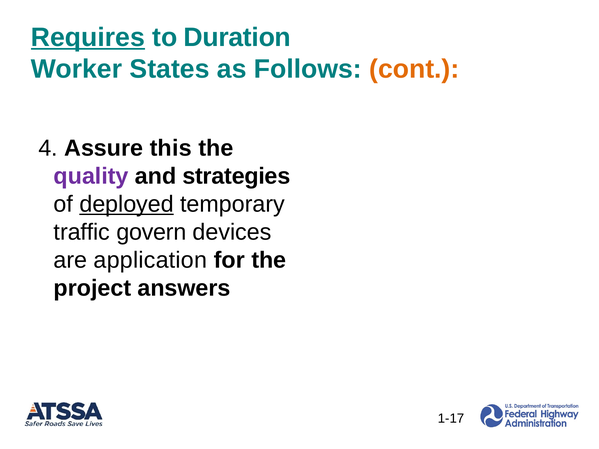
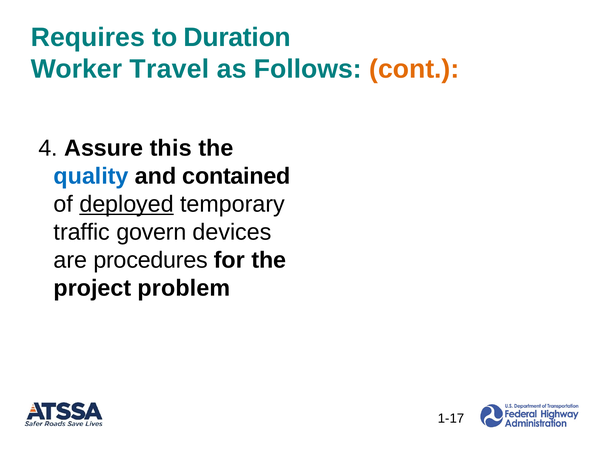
Requires underline: present -> none (88, 37)
States: States -> Travel (169, 69)
quality colour: purple -> blue (91, 176)
strategies: strategies -> contained (236, 176)
application: application -> procedures (151, 260)
answers: answers -> problem (184, 288)
